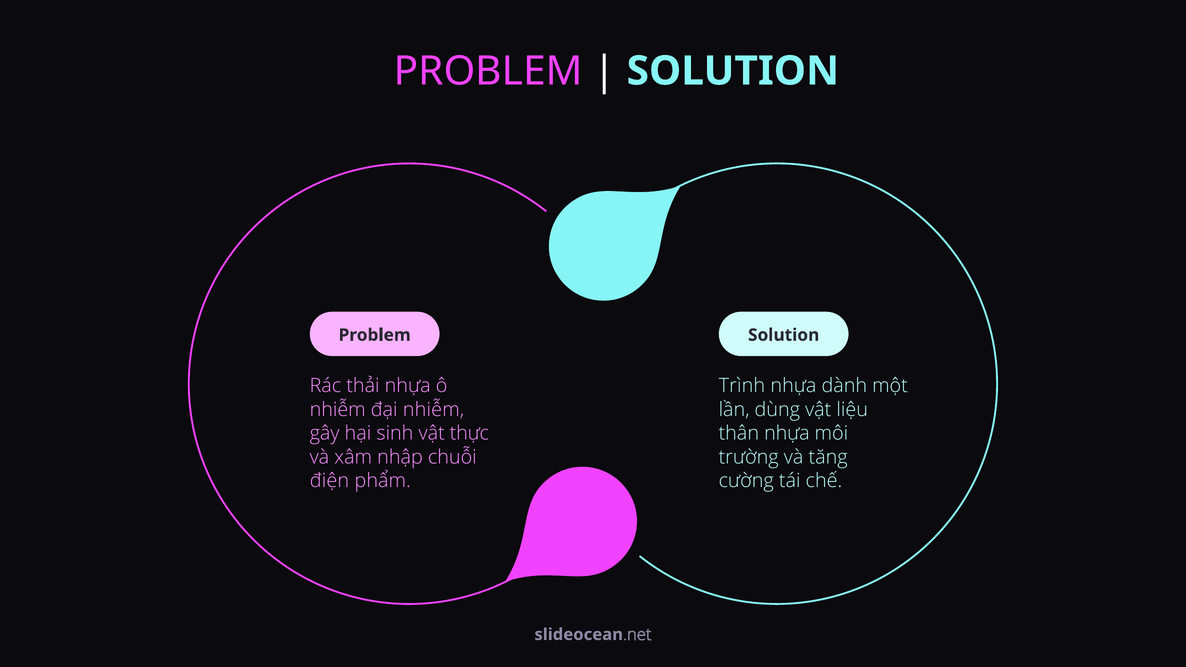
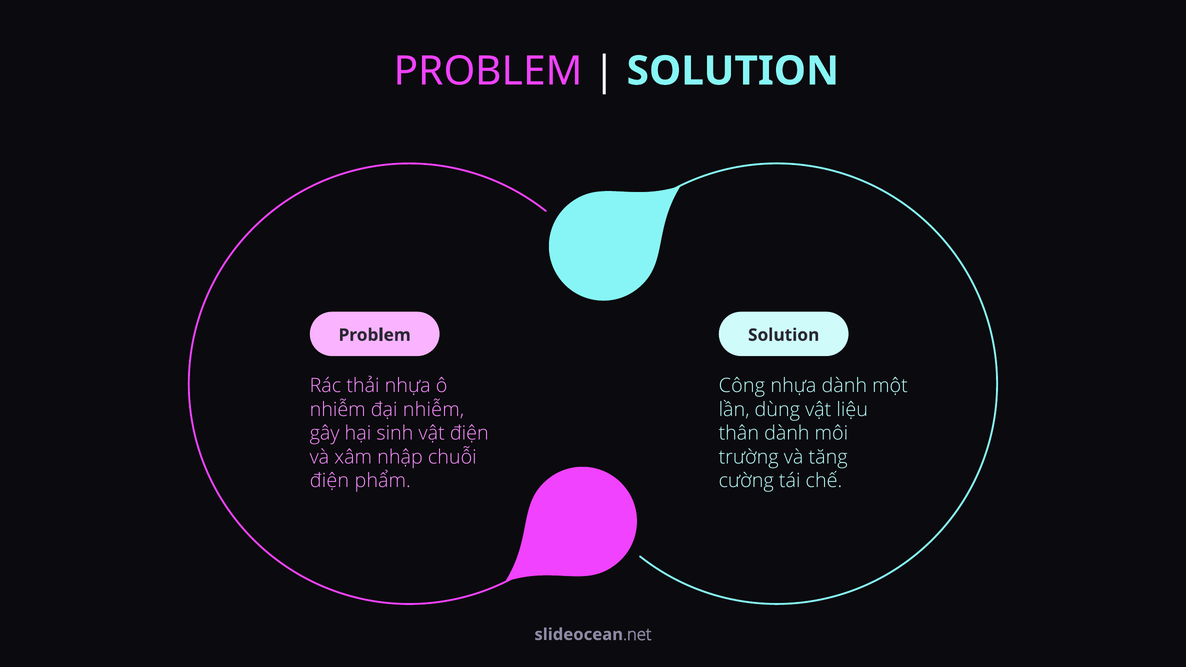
Trình: Trình -> Công (742, 386)
vật thực: thực -> điện (469, 433)
thân nhựa: nhựa -> dành (787, 433)
